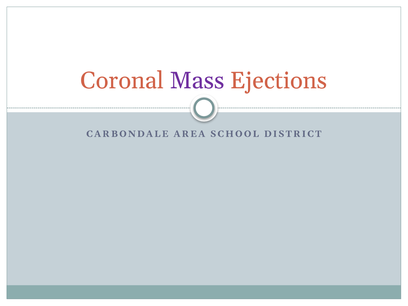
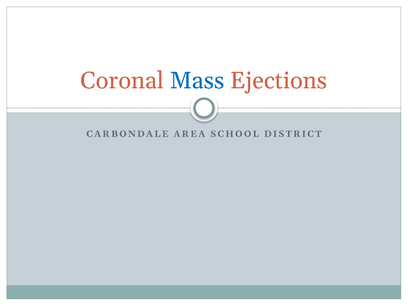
Mass colour: purple -> blue (197, 81)
